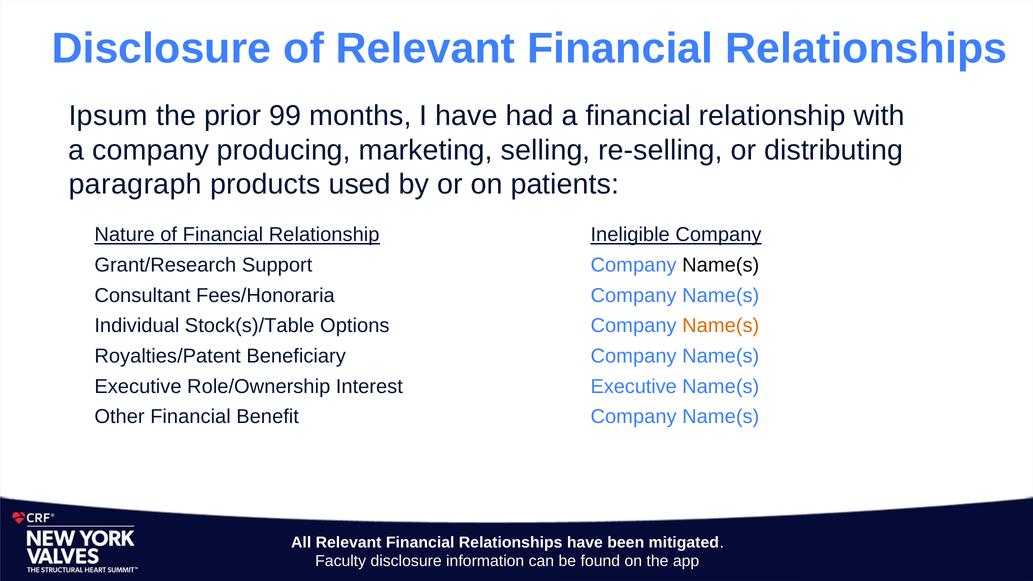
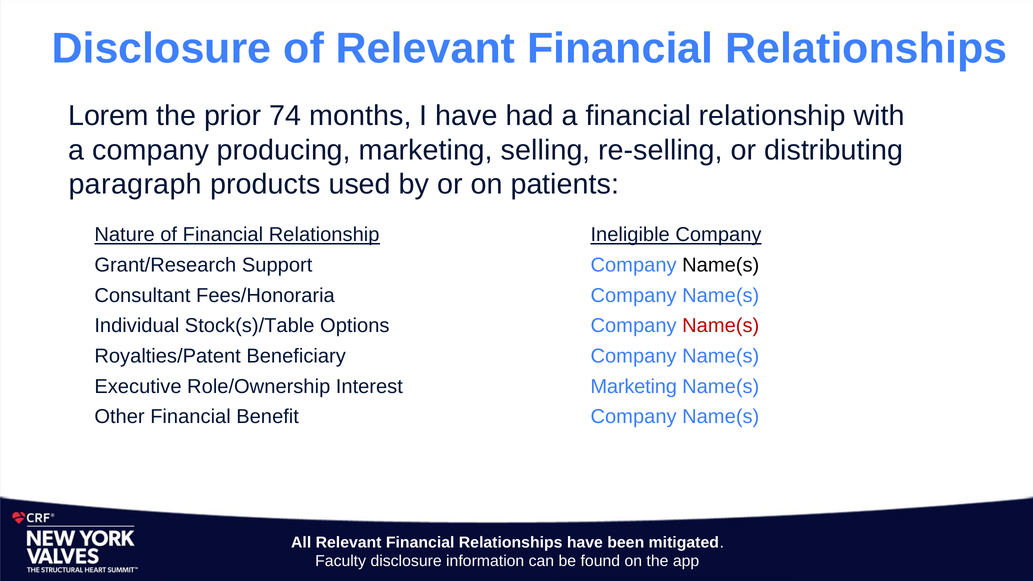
Ipsum: Ipsum -> Lorem (109, 116)
99: 99 -> 74 (285, 116)
Name(s colour: orange -> red (721, 326)
Interest Executive: Executive -> Marketing (634, 387)
